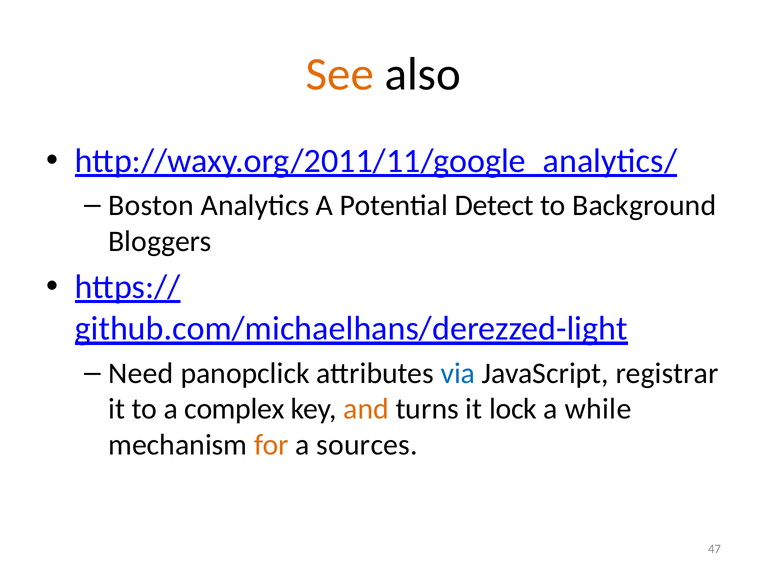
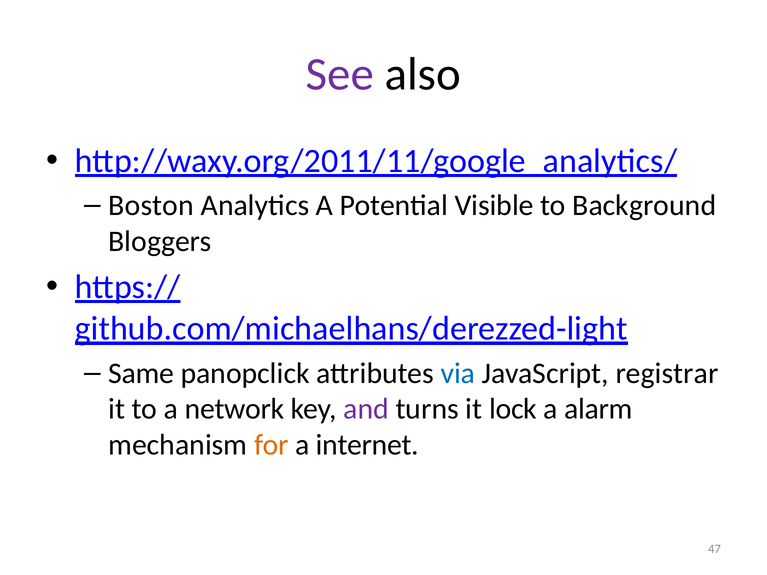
See colour: orange -> purple (340, 74)
Detect: Detect -> Visible (494, 206)
Need: Need -> Same (141, 373)
complex: complex -> network (235, 409)
and colour: orange -> purple (366, 409)
while: while -> alarm (598, 409)
sources: sources -> internet (367, 445)
